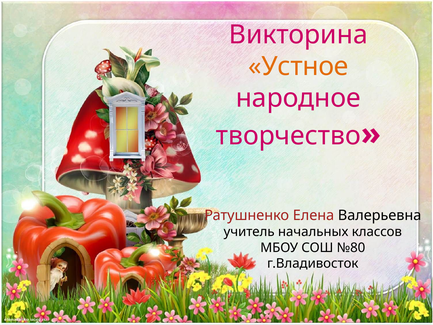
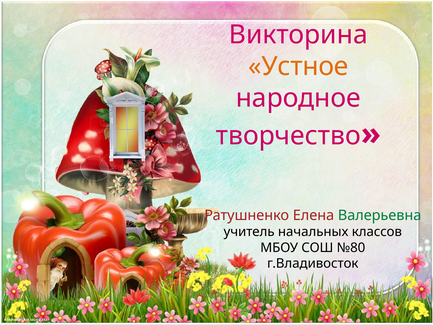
Валерьевна colour: black -> green (380, 215)
